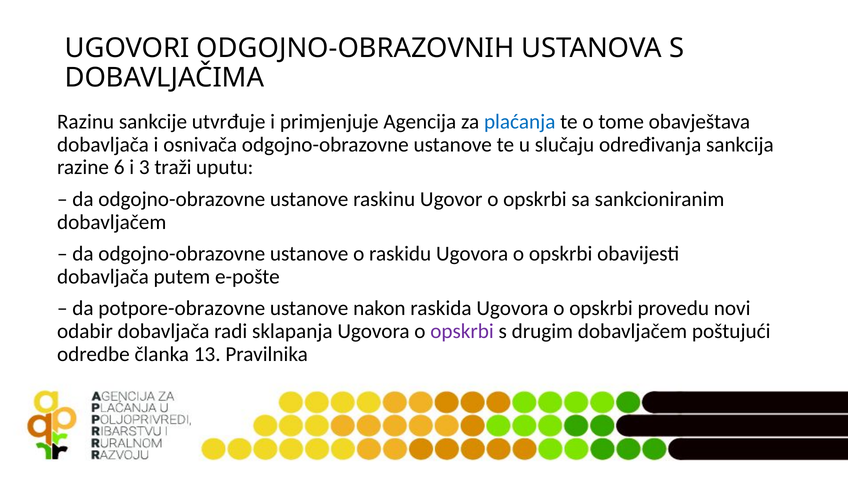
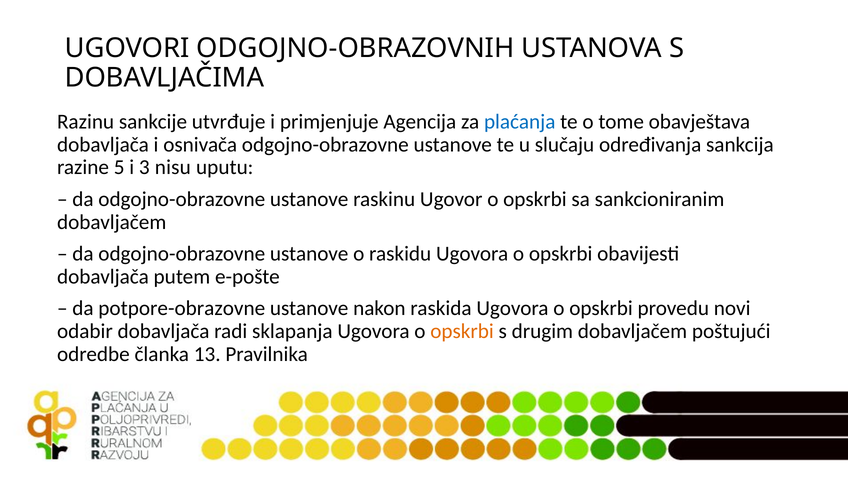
6: 6 -> 5 (119, 167)
traži: traži -> nisu (173, 167)
opskrbi colour: purple -> orange (462, 331)
